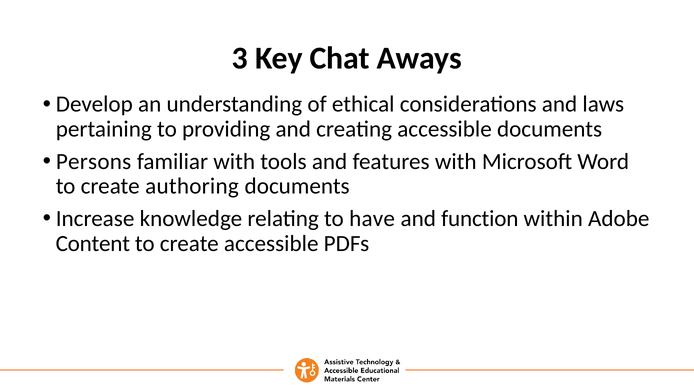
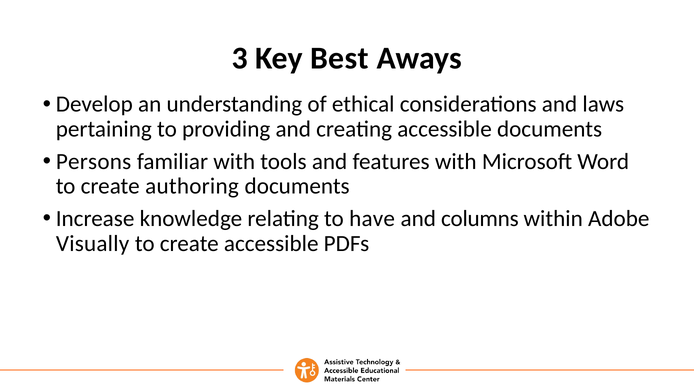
Chat: Chat -> Best (339, 58)
function: function -> columns (480, 219)
Content: Content -> Visually (93, 244)
